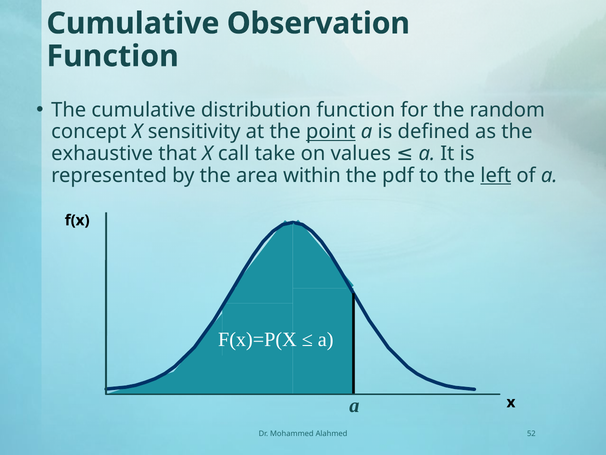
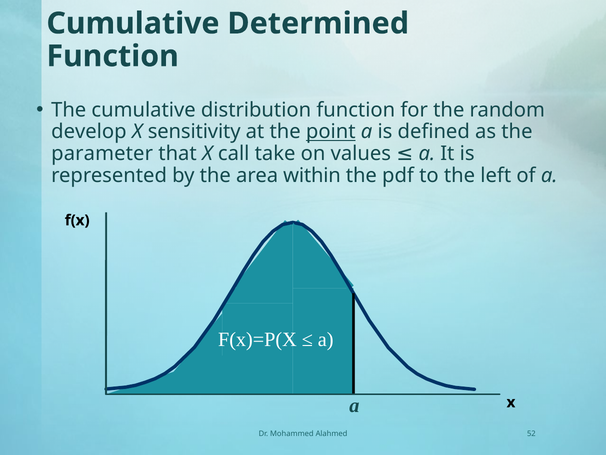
Observation: Observation -> Determined (318, 23)
concept: concept -> develop (89, 132)
exhaustive: exhaustive -> parameter (102, 153)
left underline: present -> none (496, 175)
